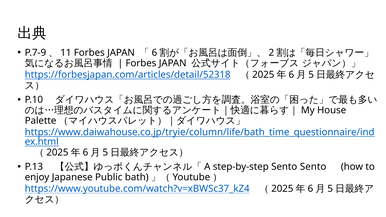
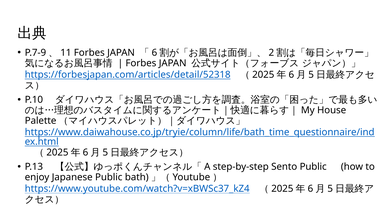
Sento Sento: Sento -> Public (313, 167)
